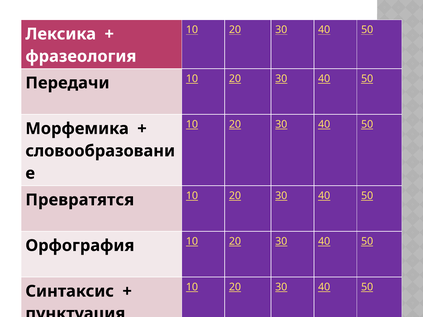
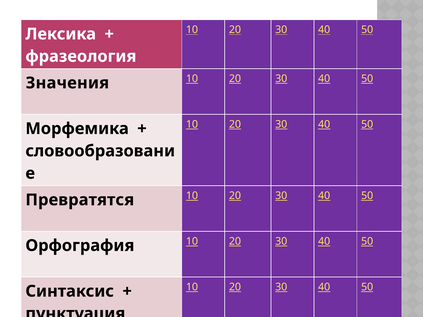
Передачи: Передачи -> Значения (67, 83)
